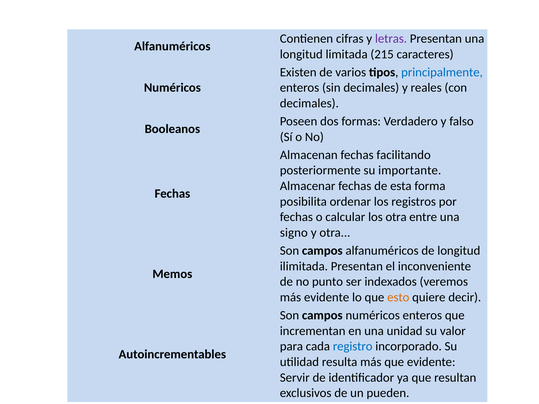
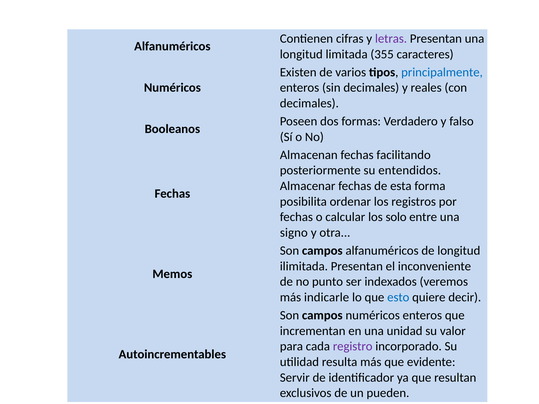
215: 215 -> 355 (382, 54)
importante: importante -> entendidos (410, 171)
los otra: otra -> solo (396, 217)
más evidente: evidente -> indicarle (327, 297)
esto colour: orange -> blue (398, 297)
registro colour: blue -> purple (353, 347)
